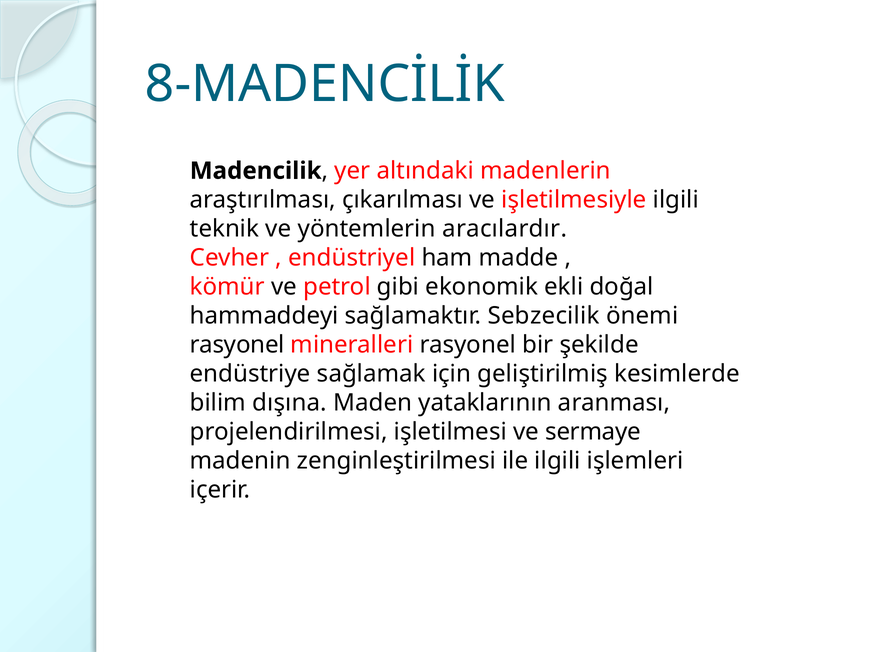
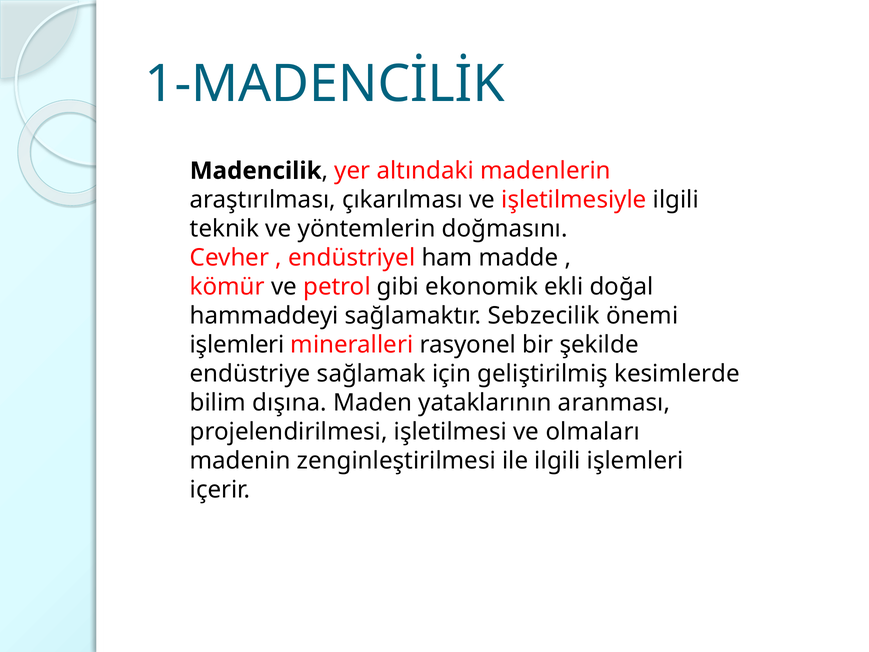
8-MADENCİLİK: 8-MADENCİLİK -> 1-MADENCİLİK (325, 84)
aracılardır: aracılardır -> doğmasını (505, 229)
rasyonel: rasyonel -> işlemleri (237, 345)
sermaye: sermaye -> olmaları (593, 432)
